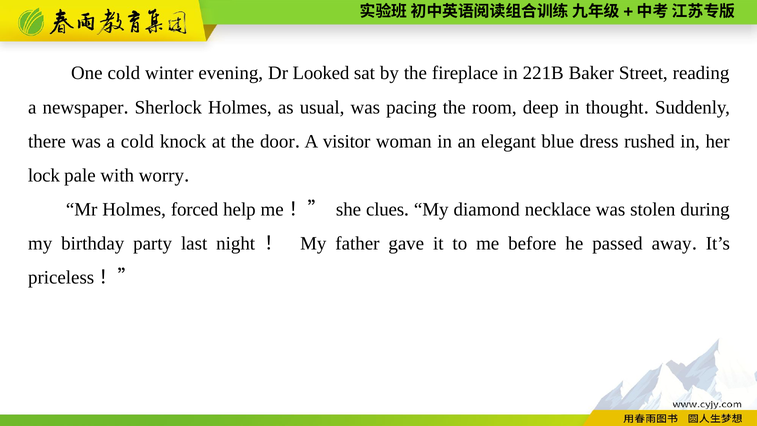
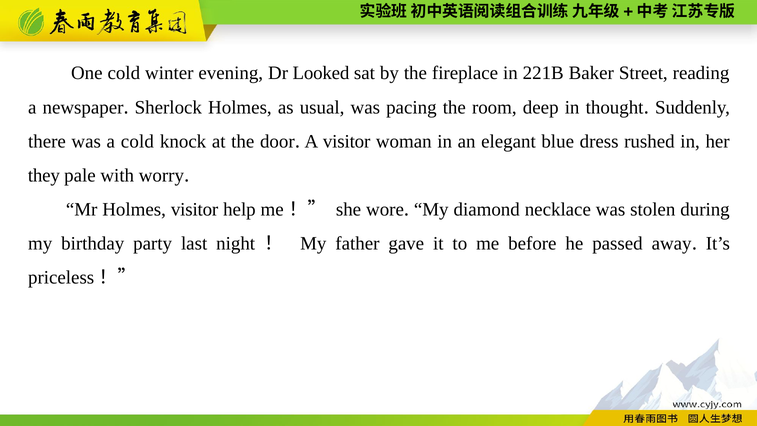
lock: lock -> they (44, 175)
Holmes forced: forced -> visitor (195, 210)
clues: clues -> wore (385, 210)
